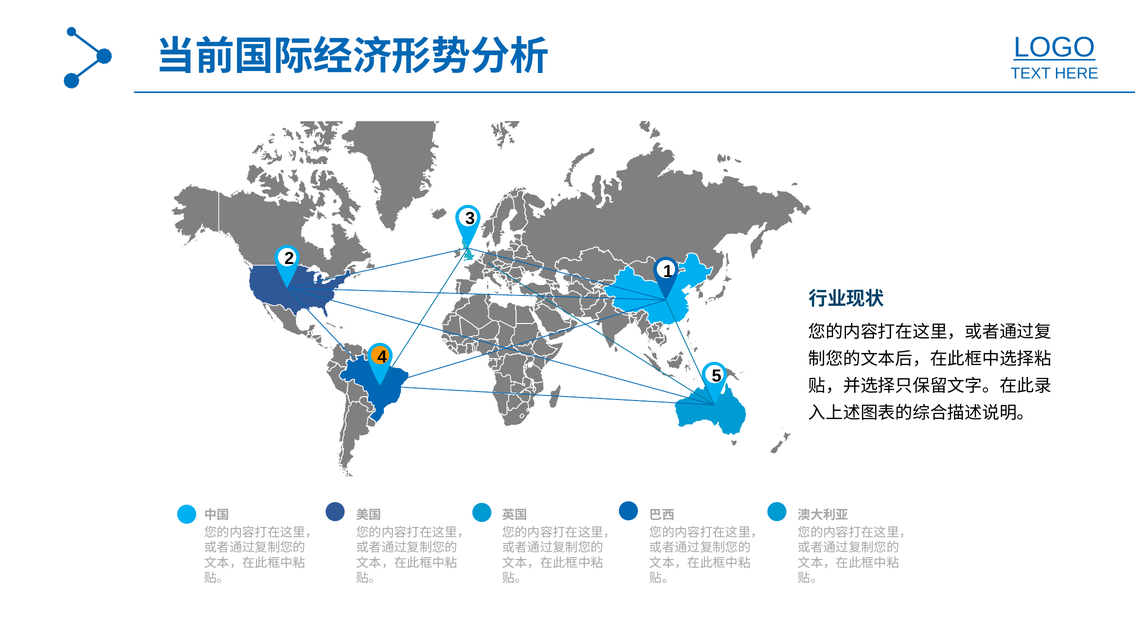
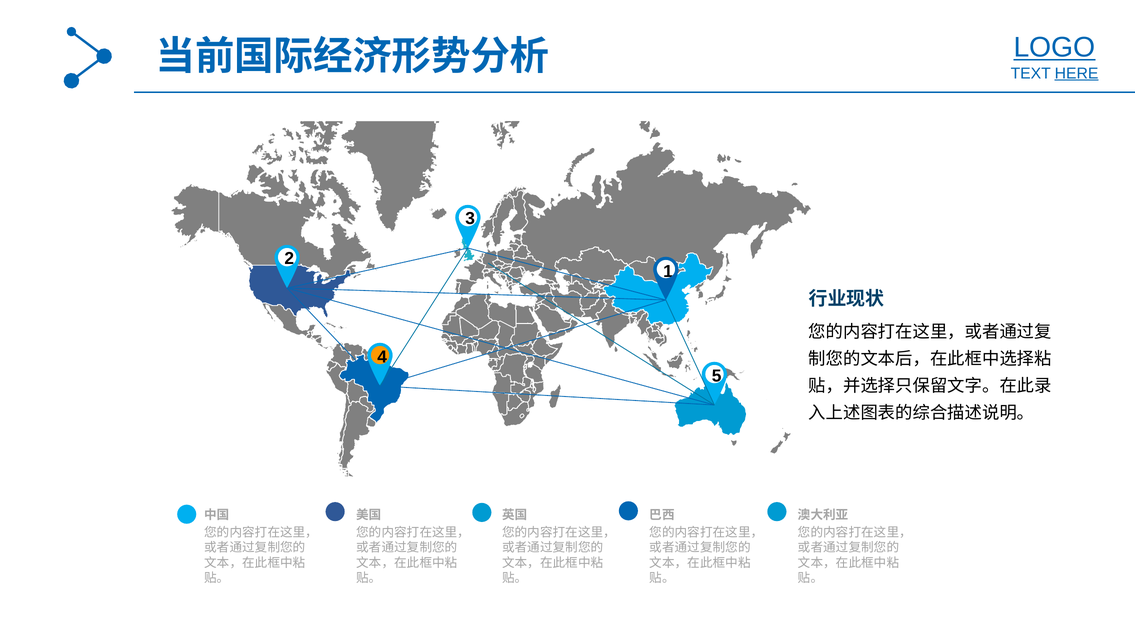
HERE underline: none -> present (1077, 73)
